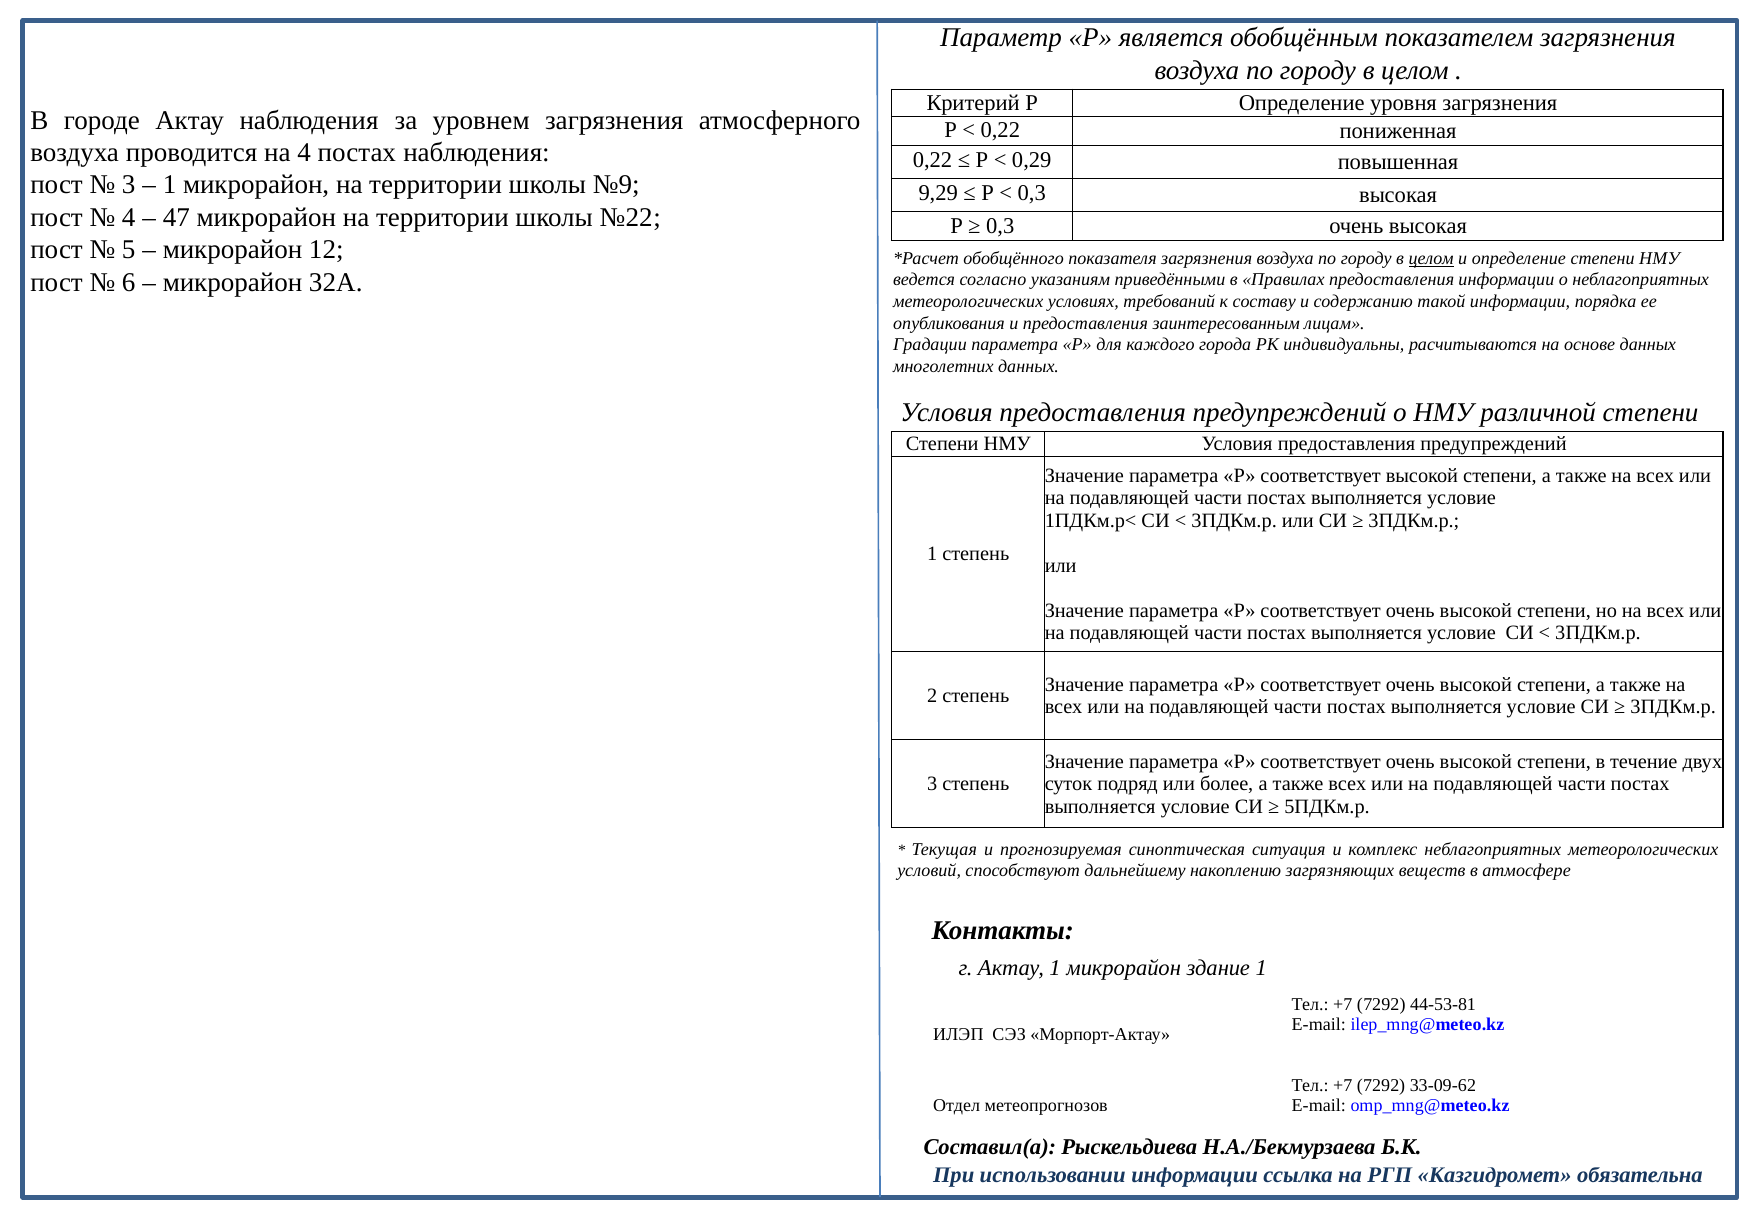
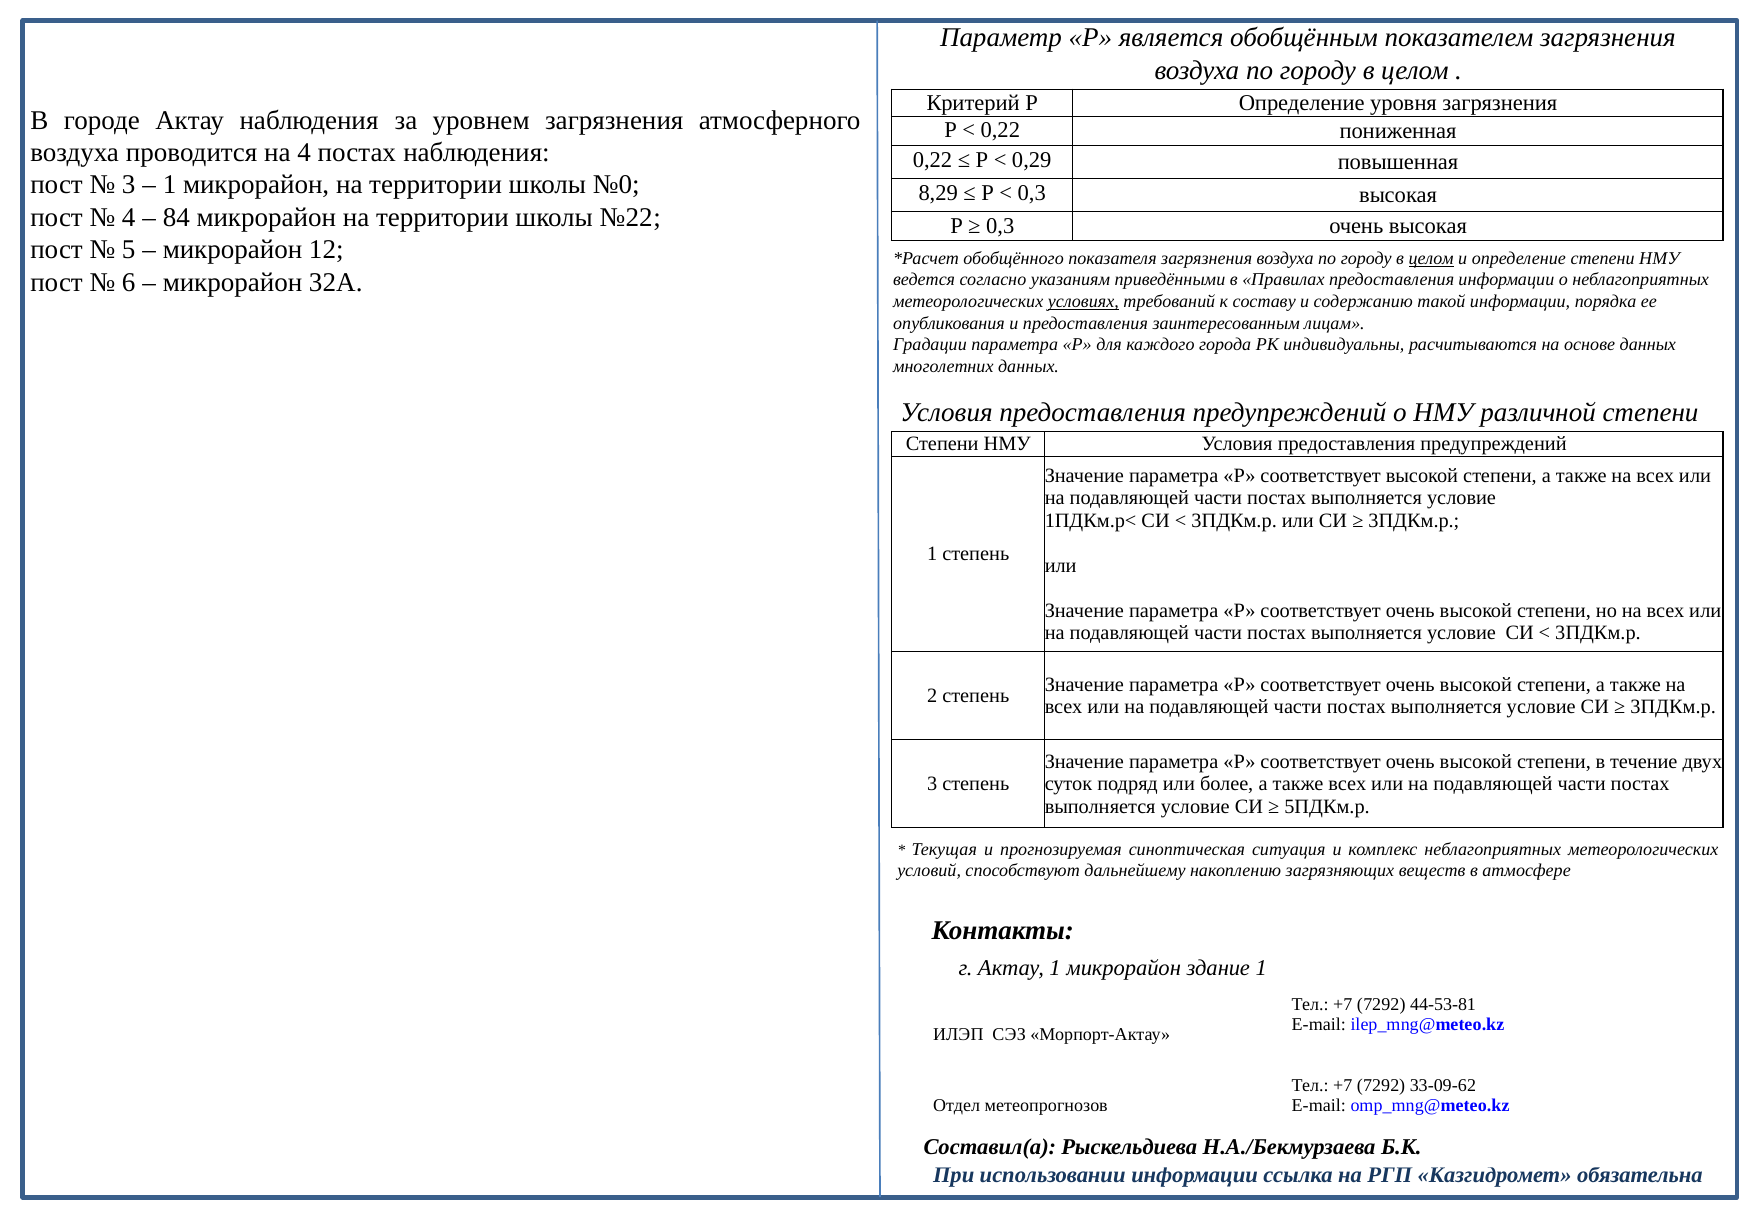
№9: №9 -> №0 (616, 185)
9,29: 9,29 -> 8,29 (938, 193)
47: 47 -> 84 (176, 218)
условиях underline: none -> present (1083, 302)
